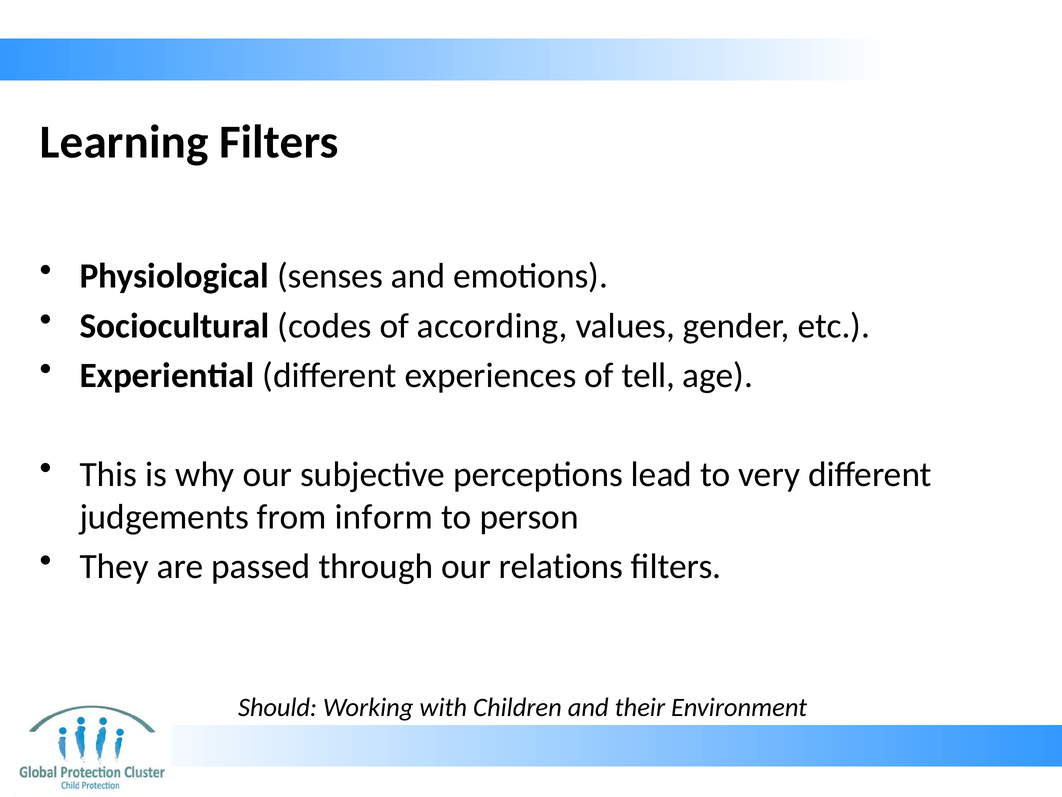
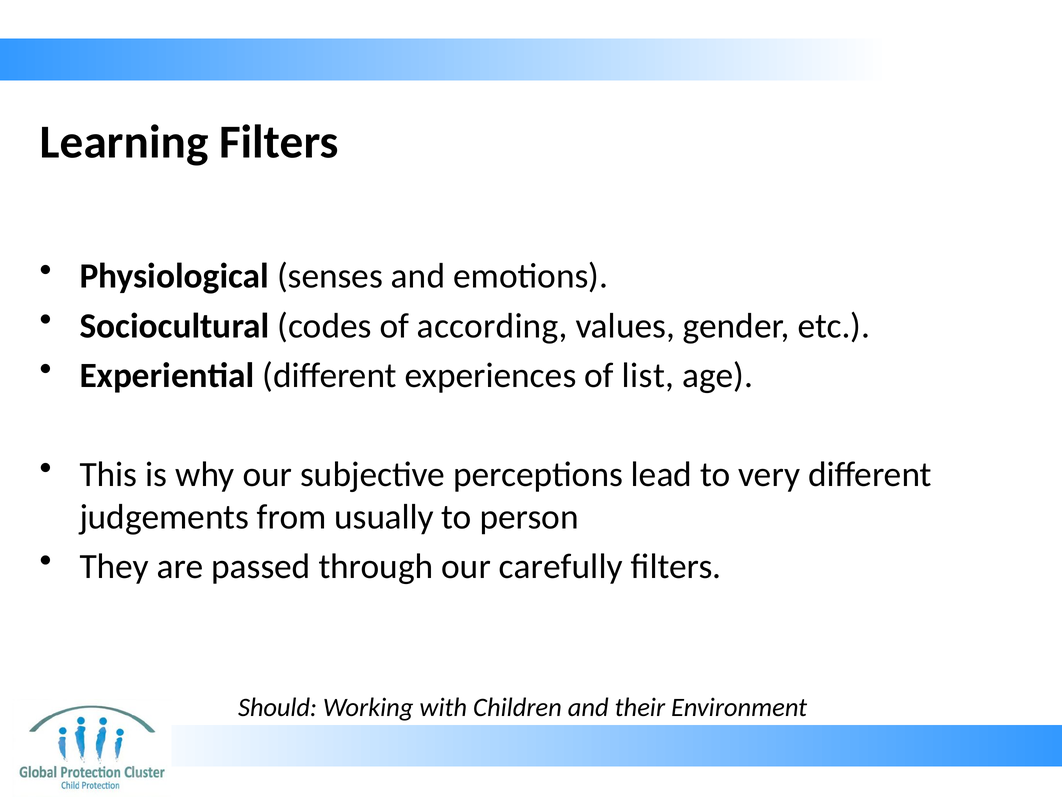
tell: tell -> list (648, 375)
inform: inform -> usually (384, 517)
relations: relations -> carefully (561, 566)
